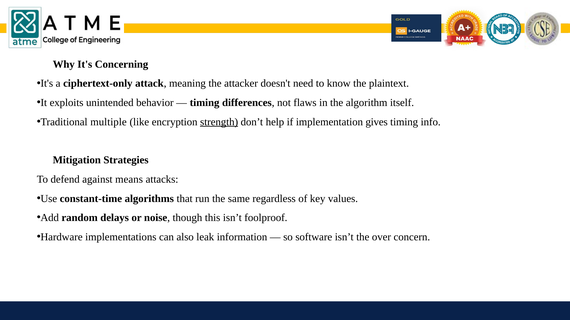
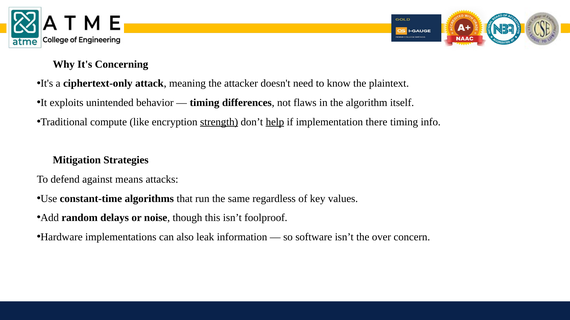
multiple: multiple -> compute (109, 122)
help underline: none -> present (275, 122)
gives: gives -> there (376, 122)
